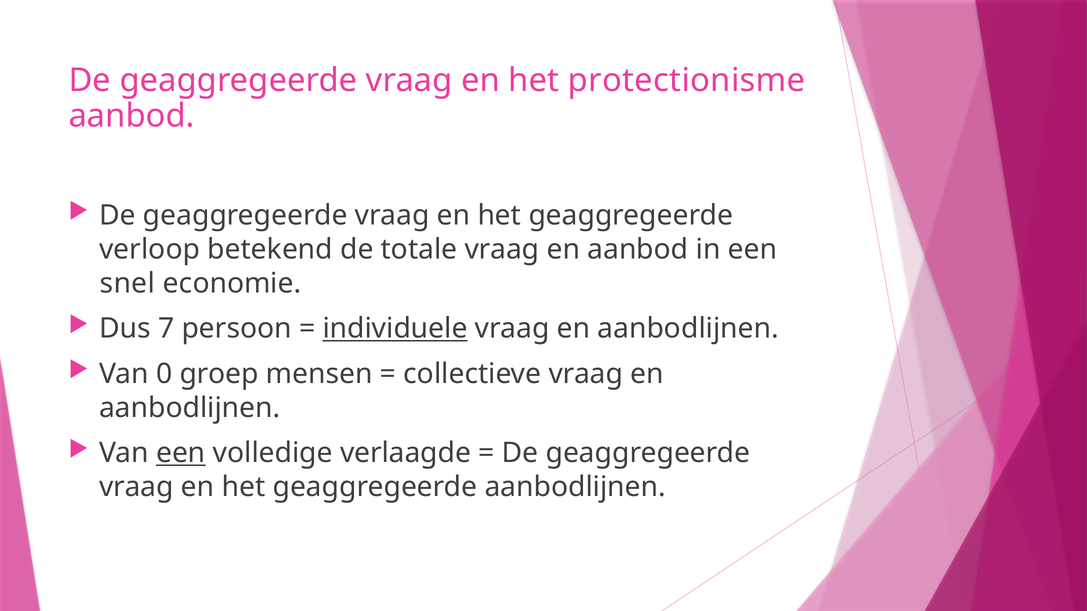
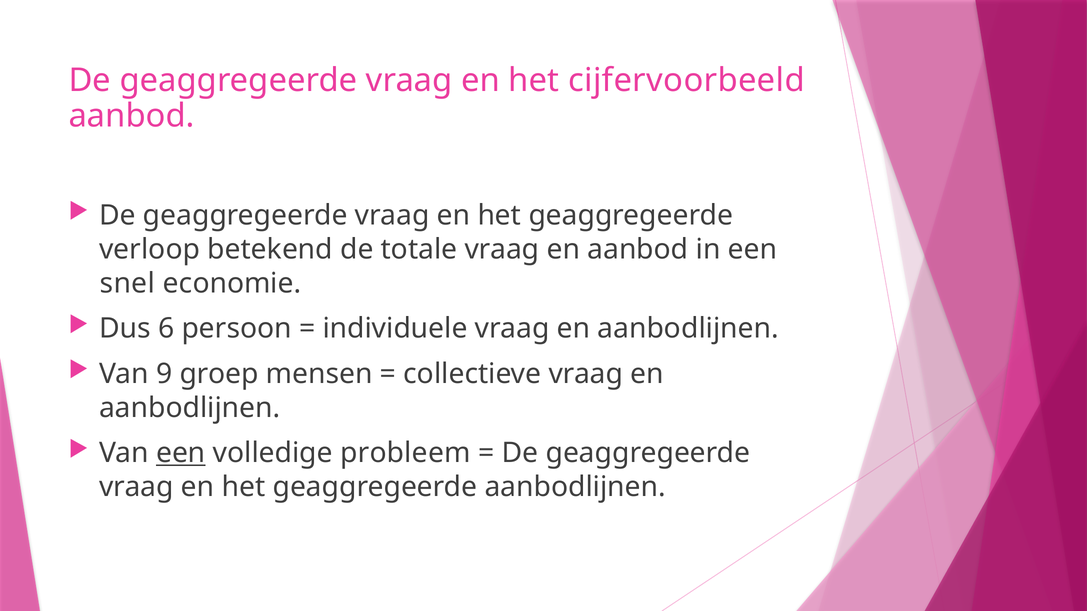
protectionisme: protectionisme -> cijfervoorbeeld (687, 80)
7: 7 -> 6 (166, 329)
individuele underline: present -> none (395, 329)
0: 0 -> 9 (164, 374)
verlaagde: verlaagde -> probleem (405, 453)
